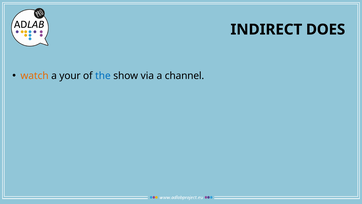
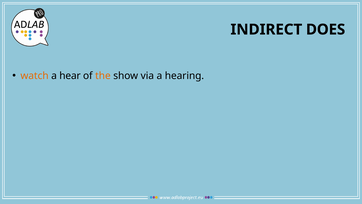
your: your -> hear (70, 76)
the colour: blue -> orange (103, 76)
channel: channel -> hearing (184, 76)
